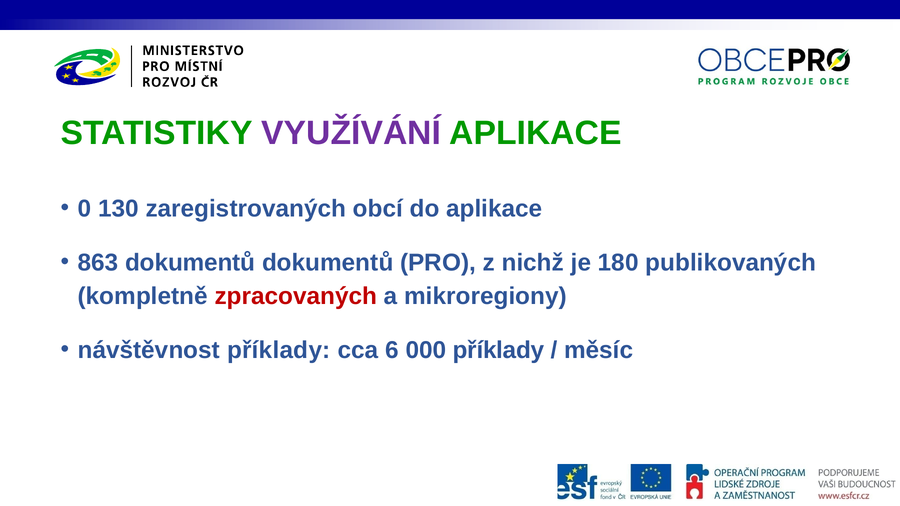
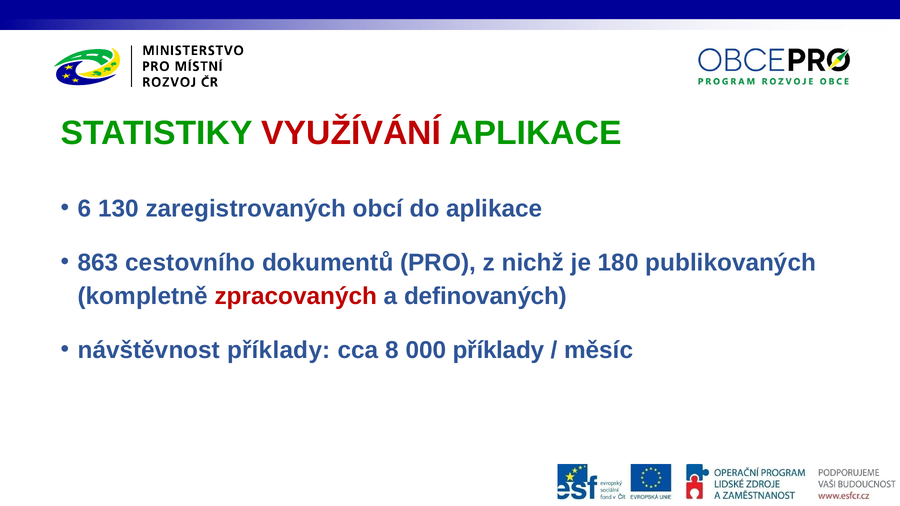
VYUŽÍVÁNÍ colour: purple -> red (351, 133)
0: 0 -> 6 (85, 209)
863 dokumentů: dokumentů -> cestovního (190, 263)
mikroregiony: mikroregiony -> definovaných (486, 296)
6: 6 -> 8 (392, 350)
